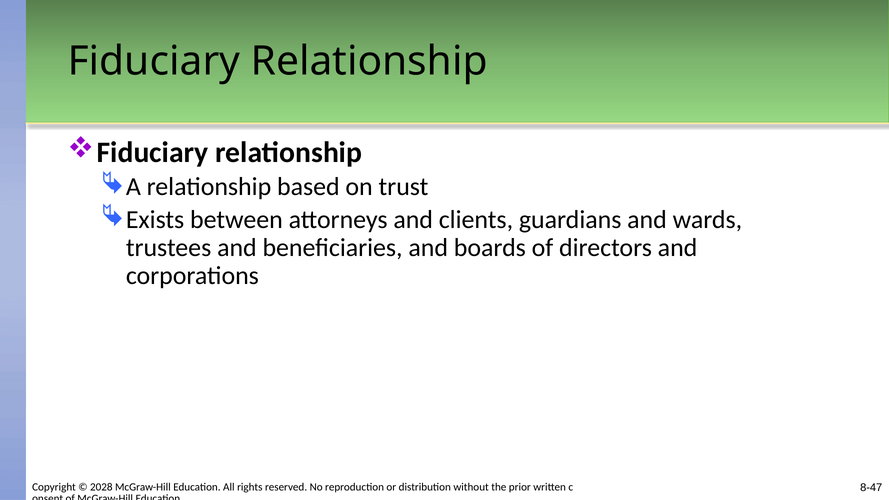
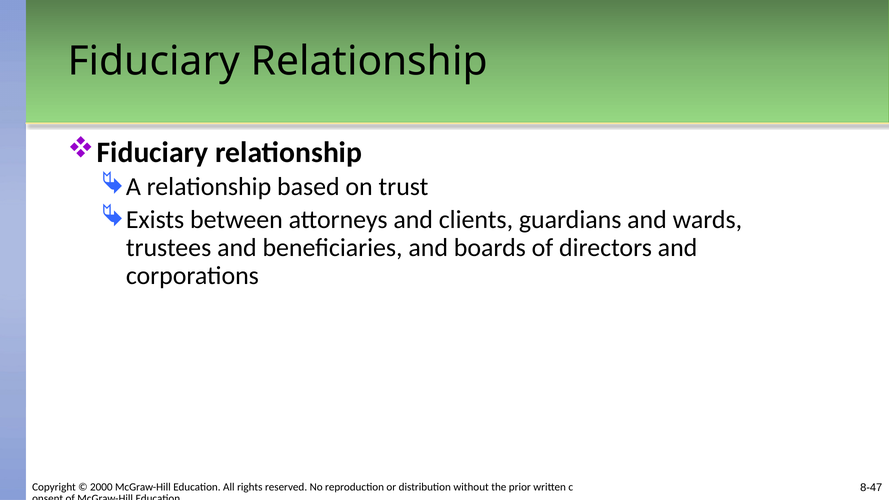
2028: 2028 -> 2000 (101, 487)
